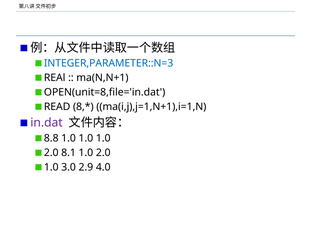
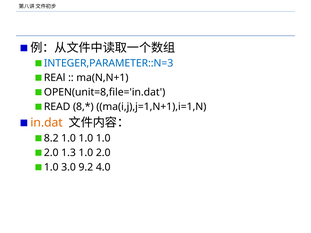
in.dat colour: purple -> orange (47, 123)
8.8: 8.8 -> 8.2 (51, 138)
8.1: 8.1 -> 1.3 (69, 153)
2.9: 2.9 -> 9.2 (86, 167)
